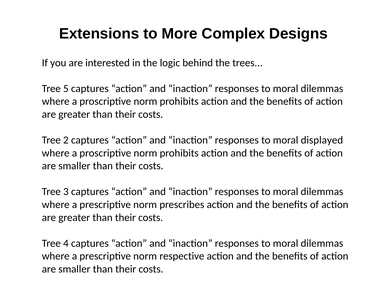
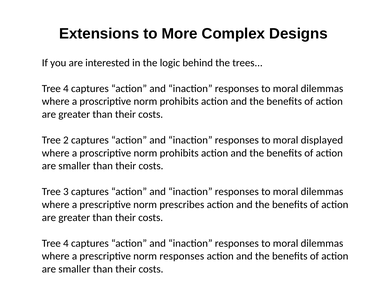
5: 5 -> 4 (66, 89)
norm respective: respective -> responses (182, 256)
